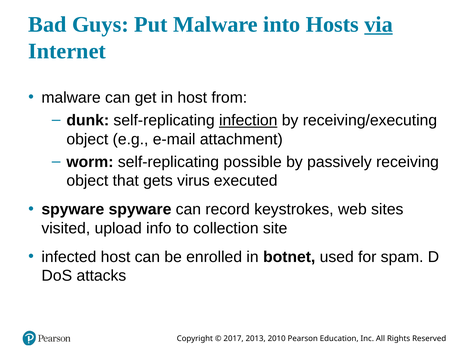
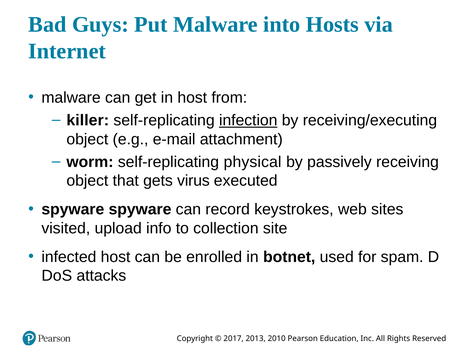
via underline: present -> none (379, 24)
dunk: dunk -> killer (88, 120)
possible: possible -> physical (253, 162)
